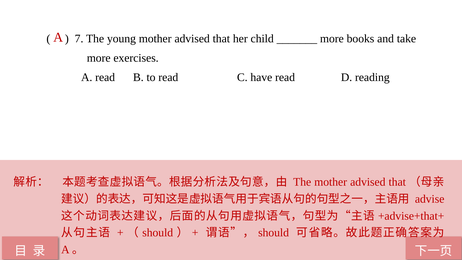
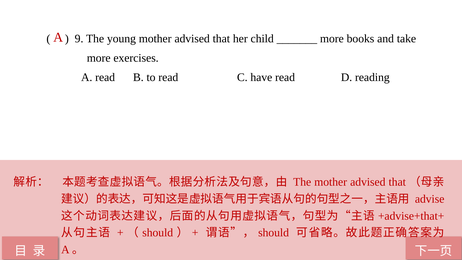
7: 7 -> 9 (79, 39)
